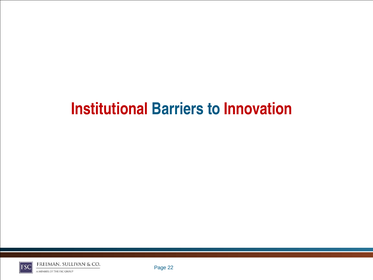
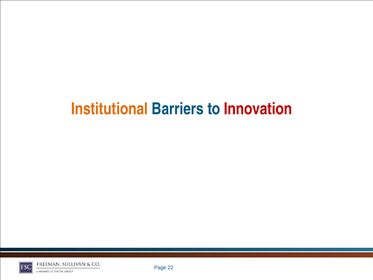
Institutional colour: red -> orange (109, 109)
